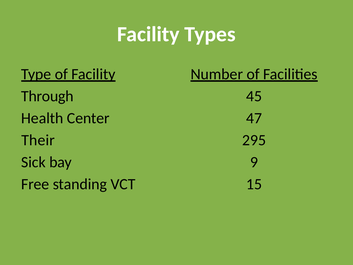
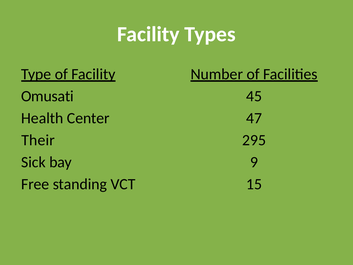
Through: Through -> Omusati (47, 96)
